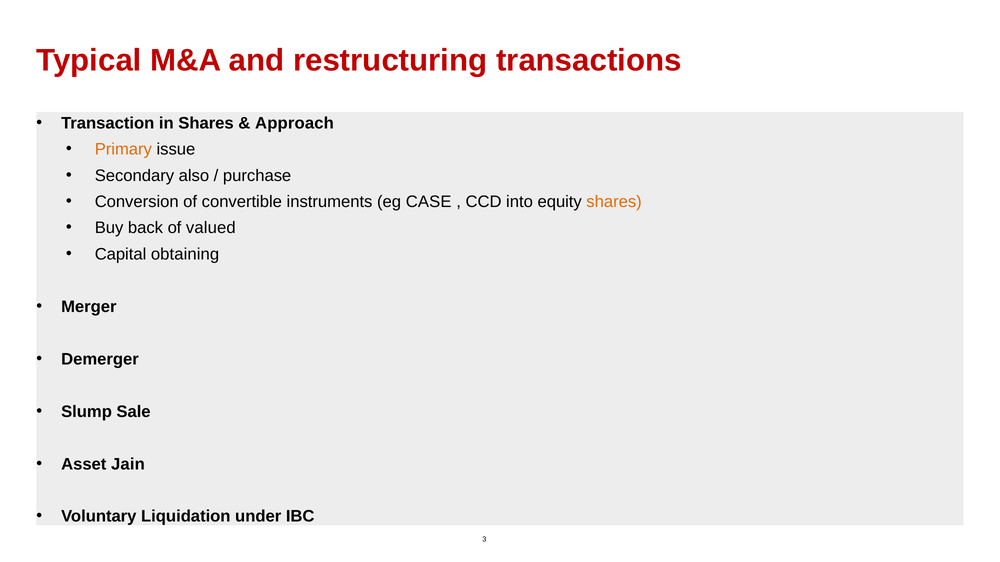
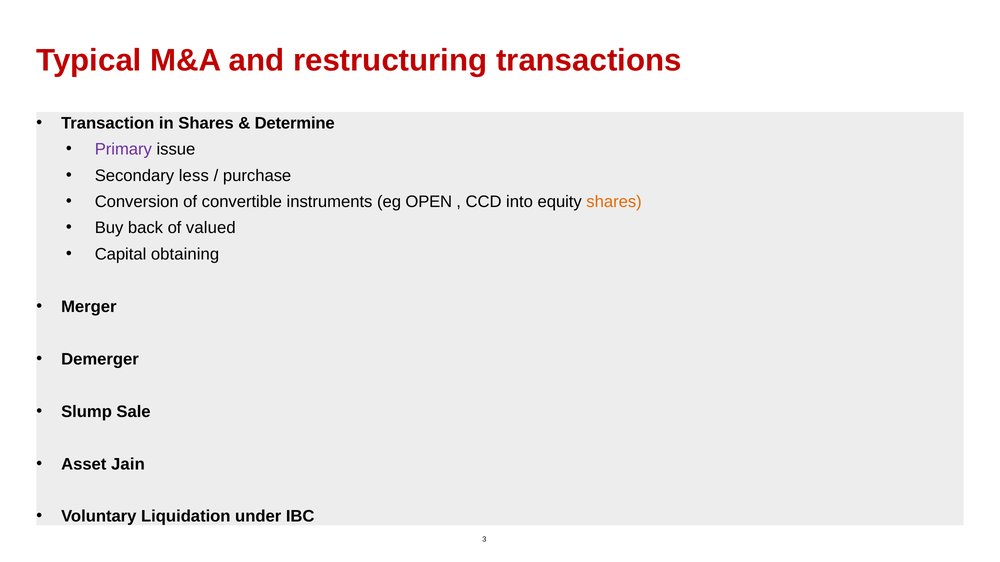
Approach: Approach -> Determine (295, 123)
Primary colour: orange -> purple (123, 149)
also: also -> less (194, 176)
CASE: CASE -> OPEN (429, 202)
